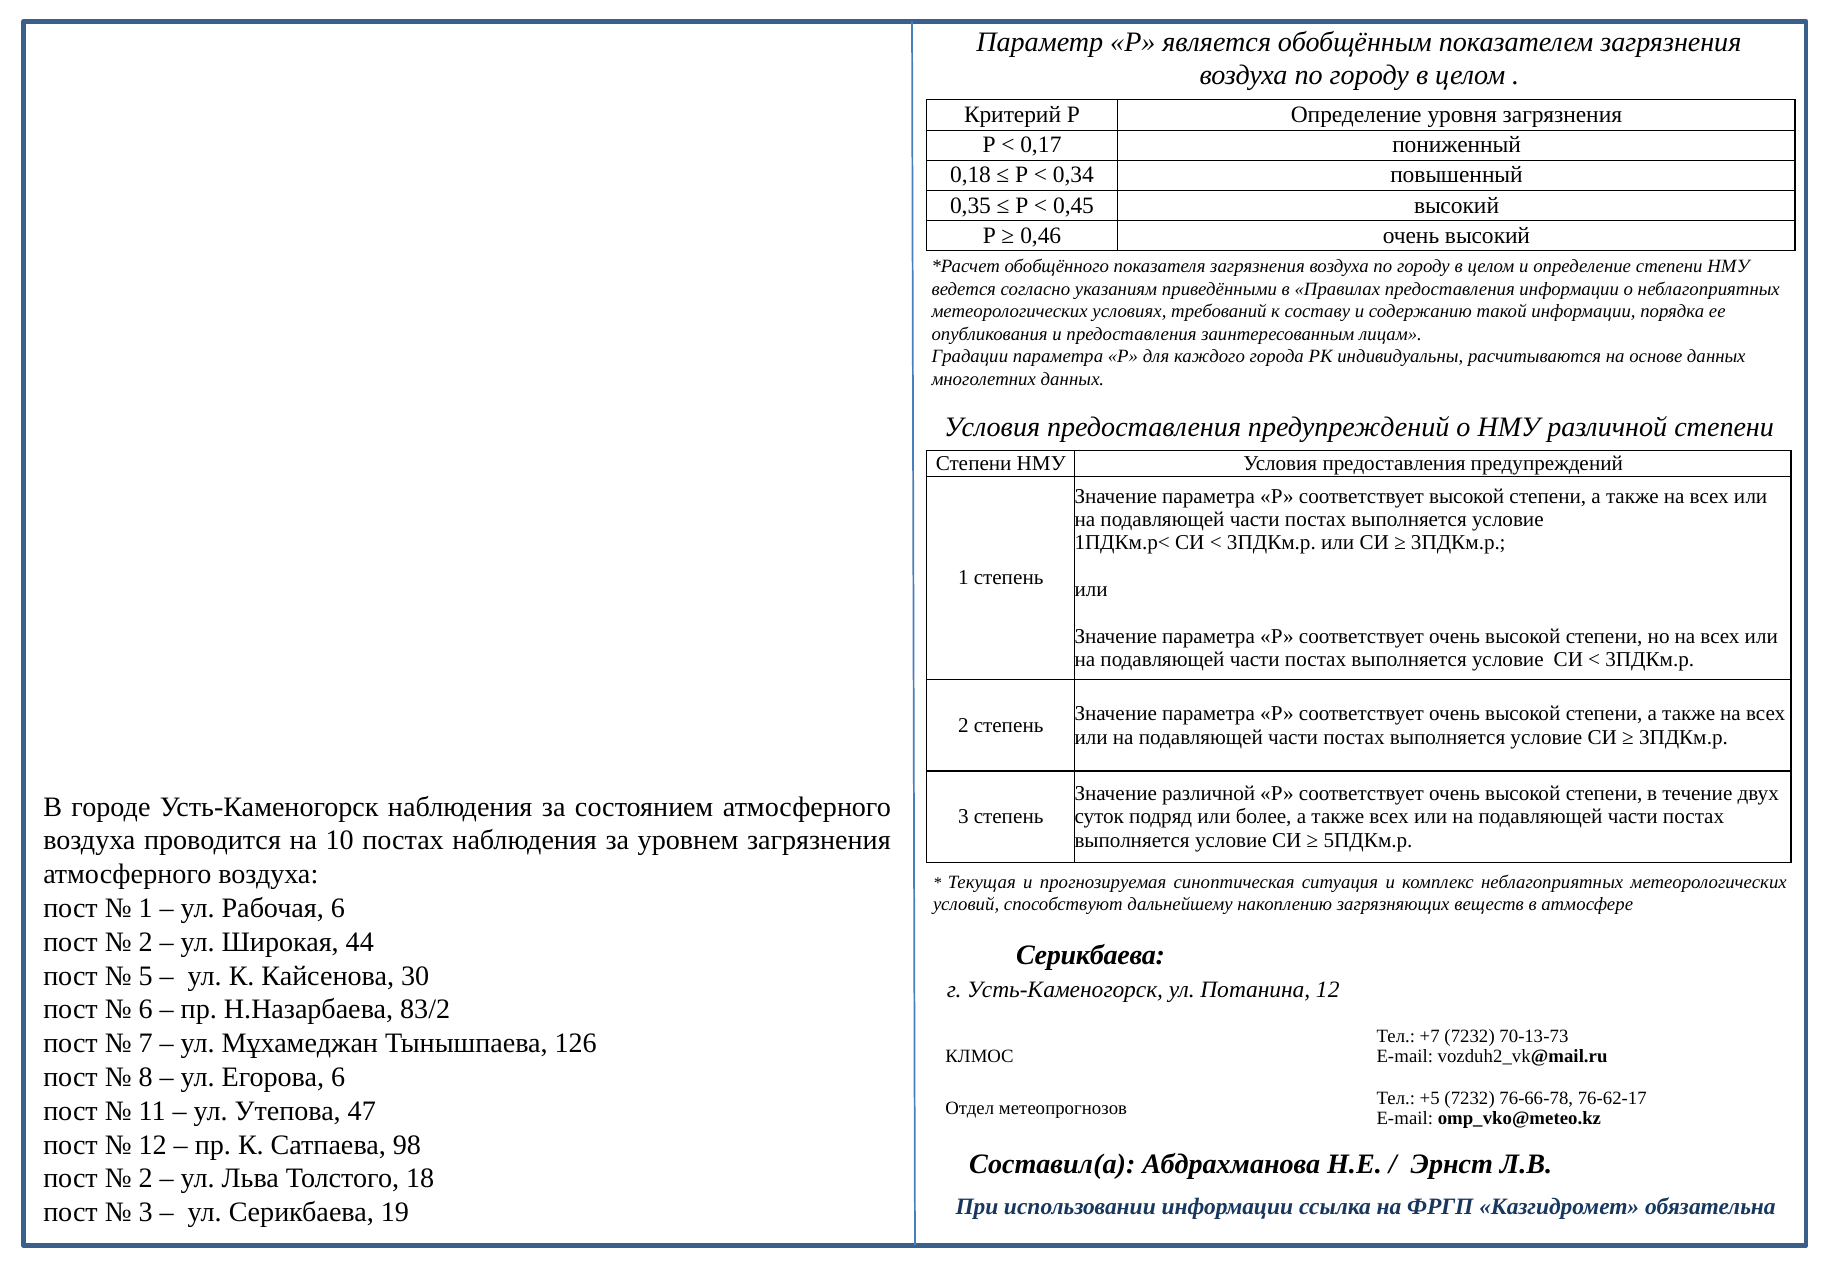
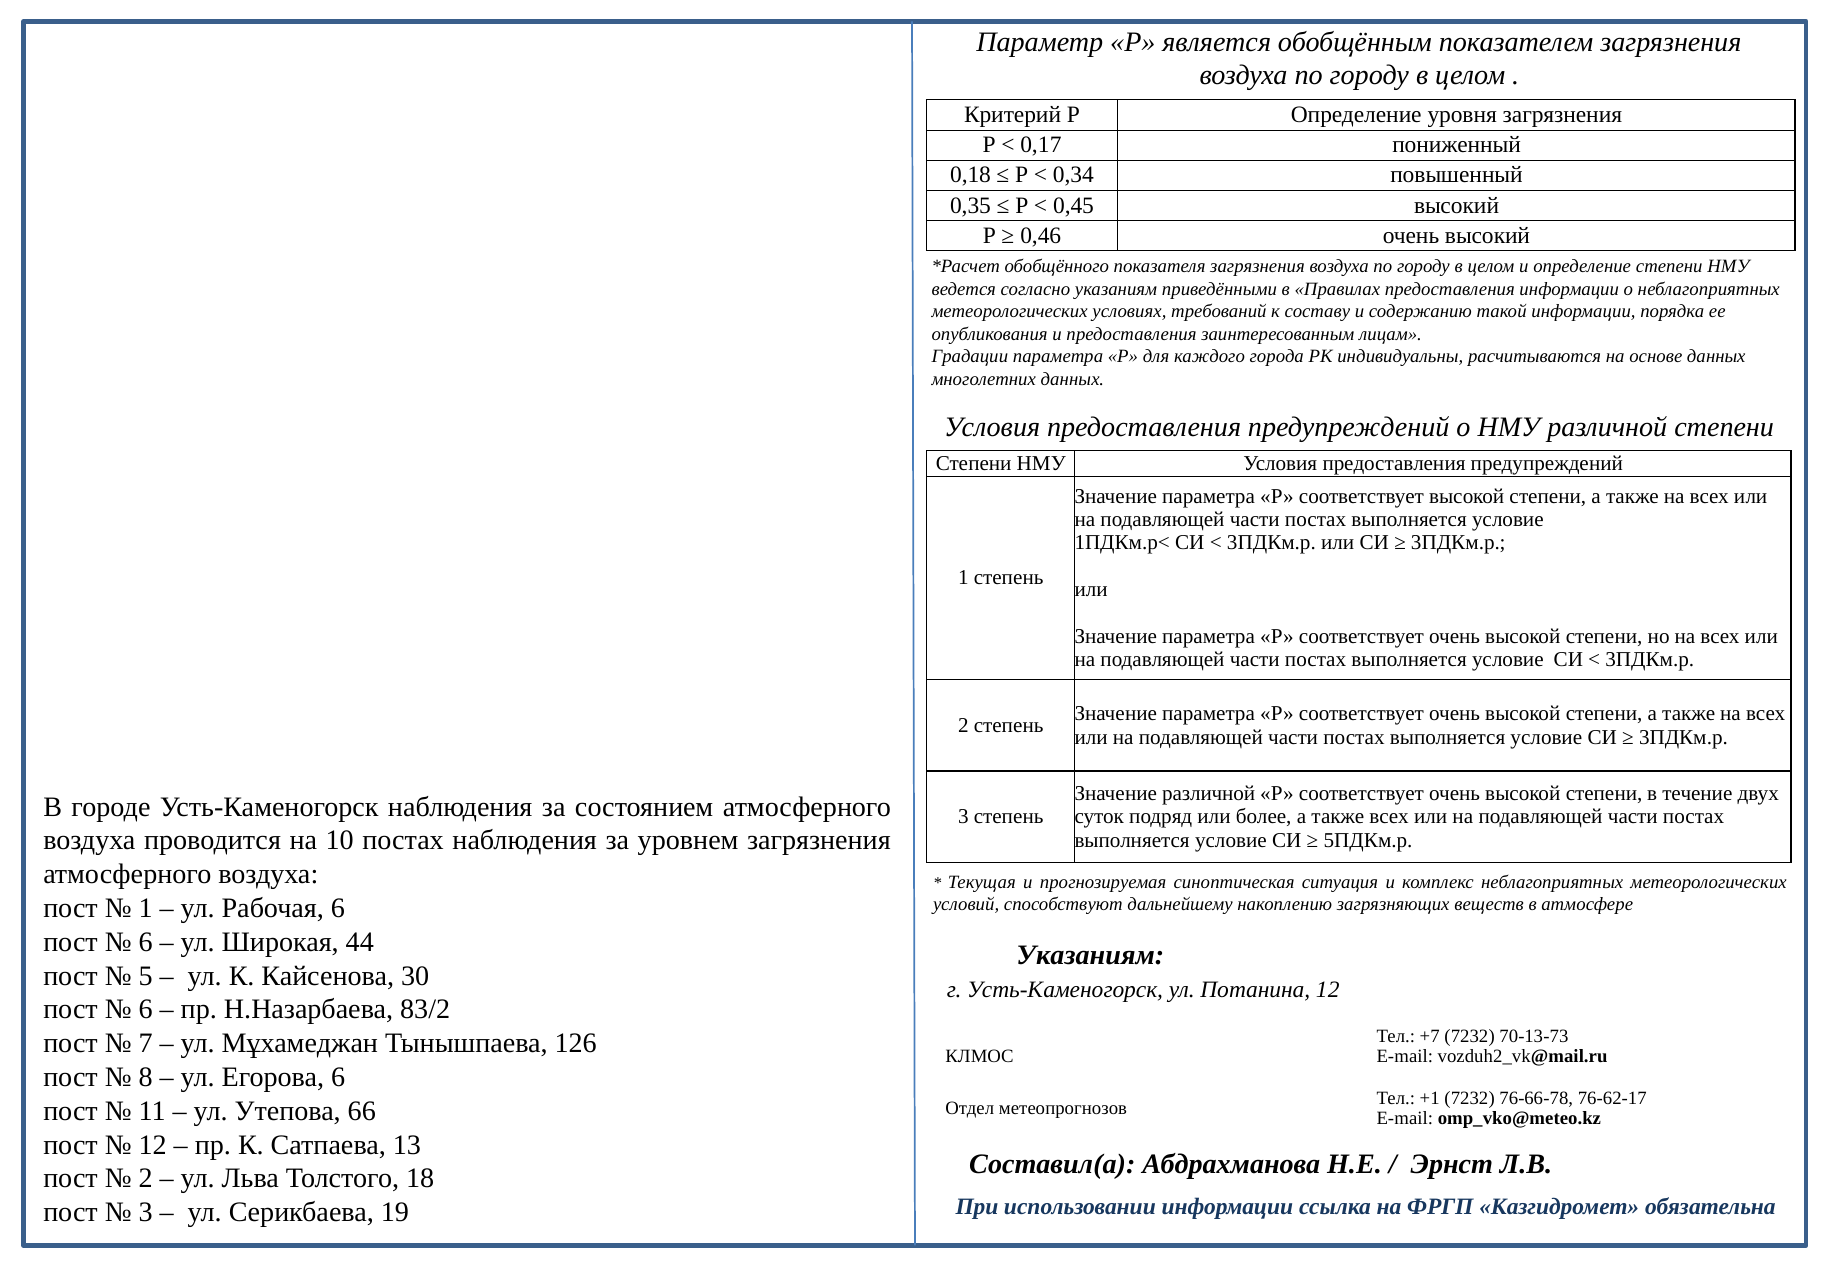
2: 2 -> 6 (146, 942)
Серикбаева: Серикбаева -> Указаниям (1090, 955)
+5: +5 -> +1 (1430, 1098)
47: 47 -> 66 (362, 1111)
98: 98 -> 13 (407, 1145)
